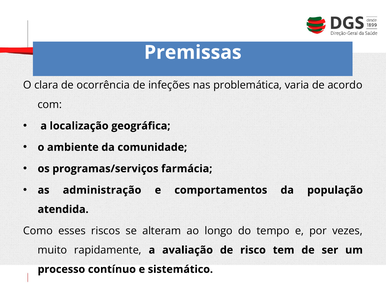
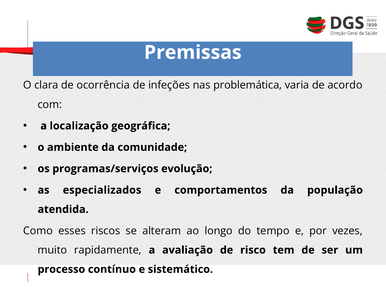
farmácia: farmácia -> evolução (187, 169)
administração: administração -> especializados (102, 190)
